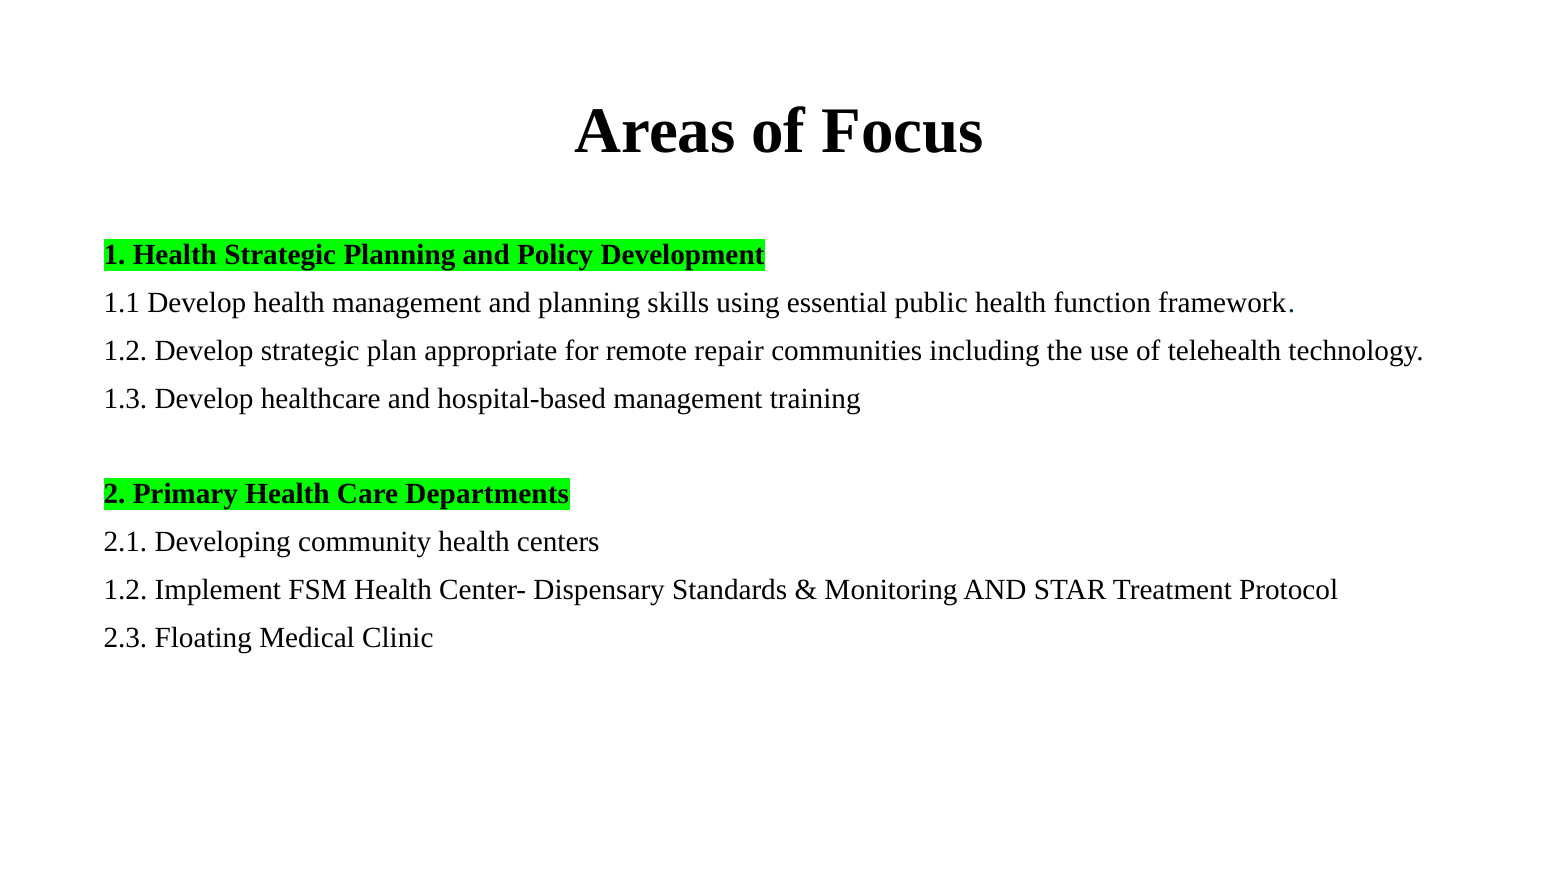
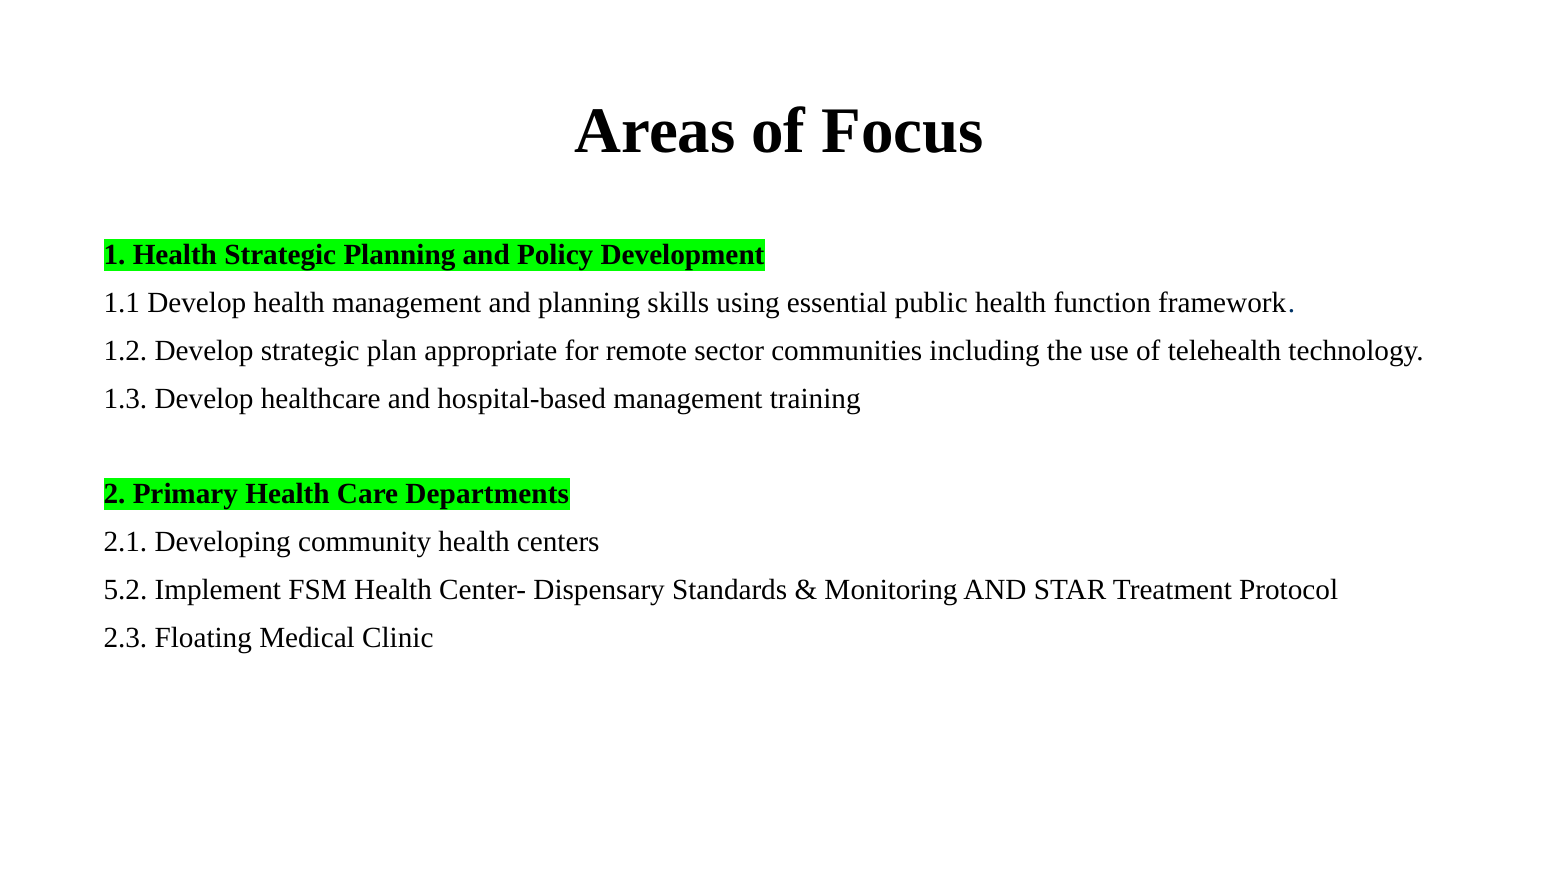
repair: repair -> sector (729, 351)
1.2: 1.2 -> 5.2 (125, 590)
